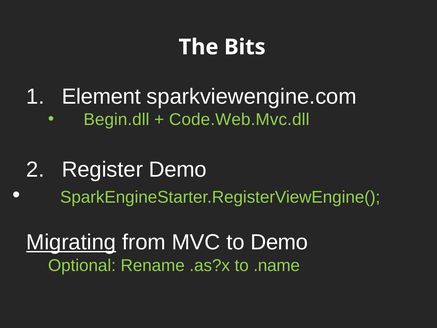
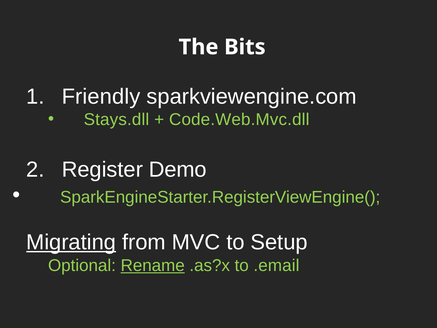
Element: Element -> Friendly (101, 97)
Begin.dll: Begin.dll -> Stays.dll (116, 120)
to Demo: Demo -> Setup (279, 242)
Rename underline: none -> present (153, 265)
.name: .name -> .email (276, 265)
